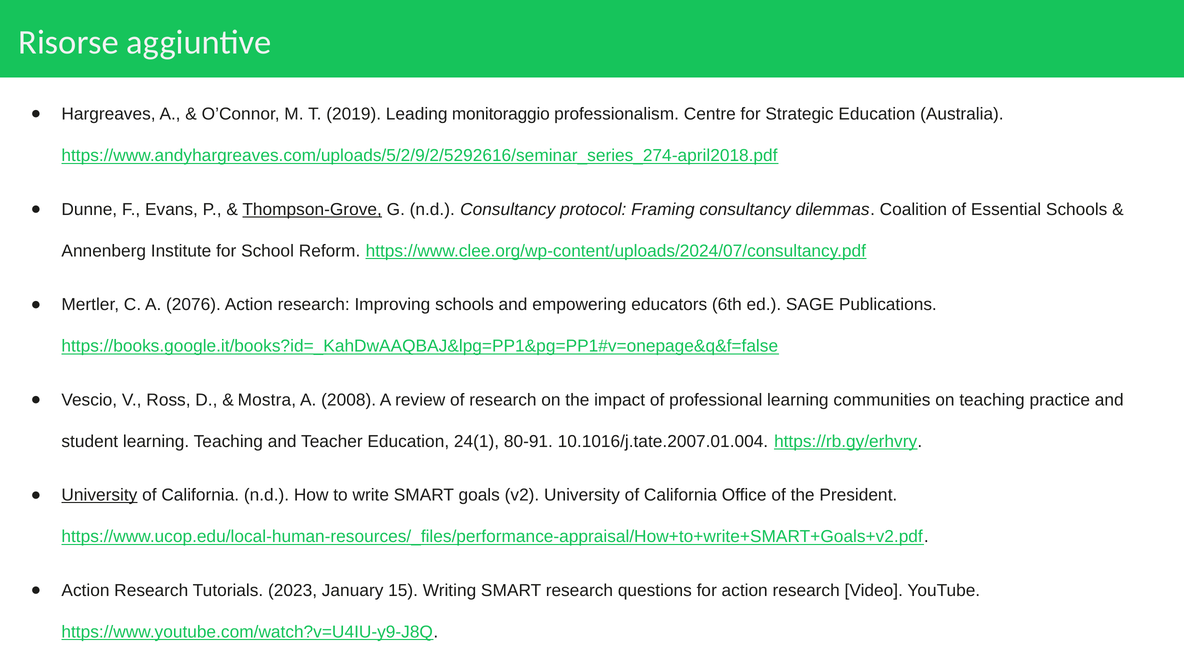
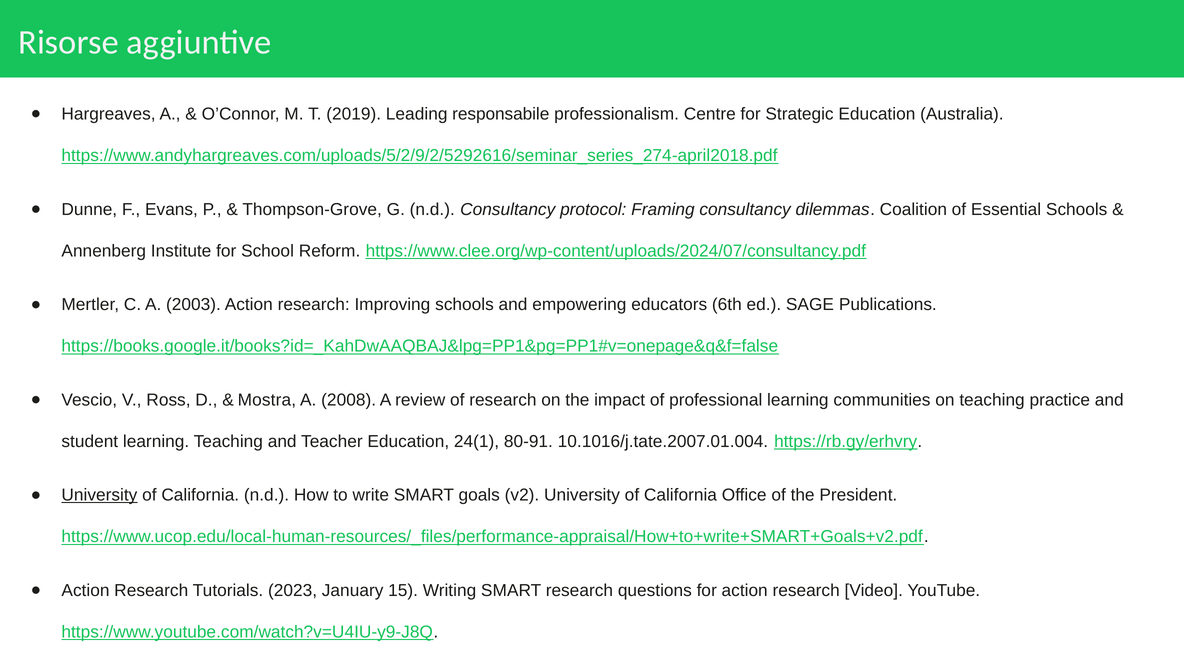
monitoraggio: monitoraggio -> responsabile (501, 114)
Thompson-Grove underline: present -> none (312, 209)
2076: 2076 -> 2003 (193, 305)
